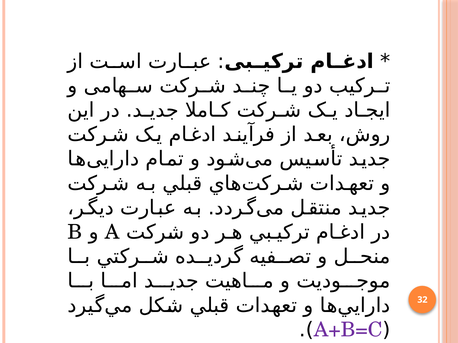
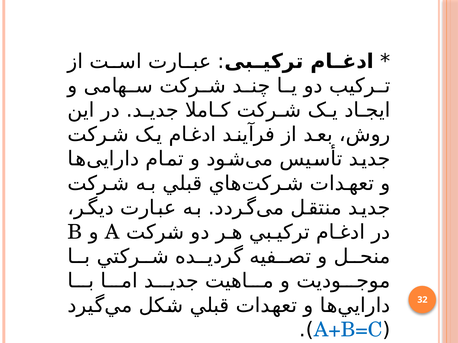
A+B=C colour: purple -> blue (348, 330)
